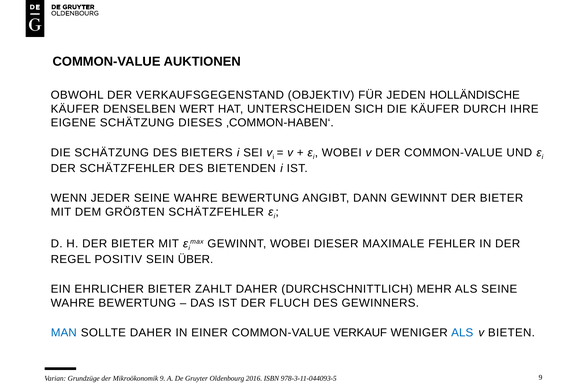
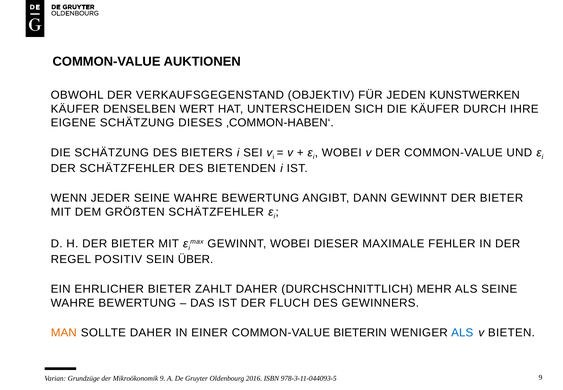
HOLLÄNDISCHE: HOLLÄNDISCHE -> KUNSTWERKEN (475, 95)
MAN colour: blue -> orange (64, 333)
VERKAUF: VERKAUF -> BIETERIN (360, 333)
